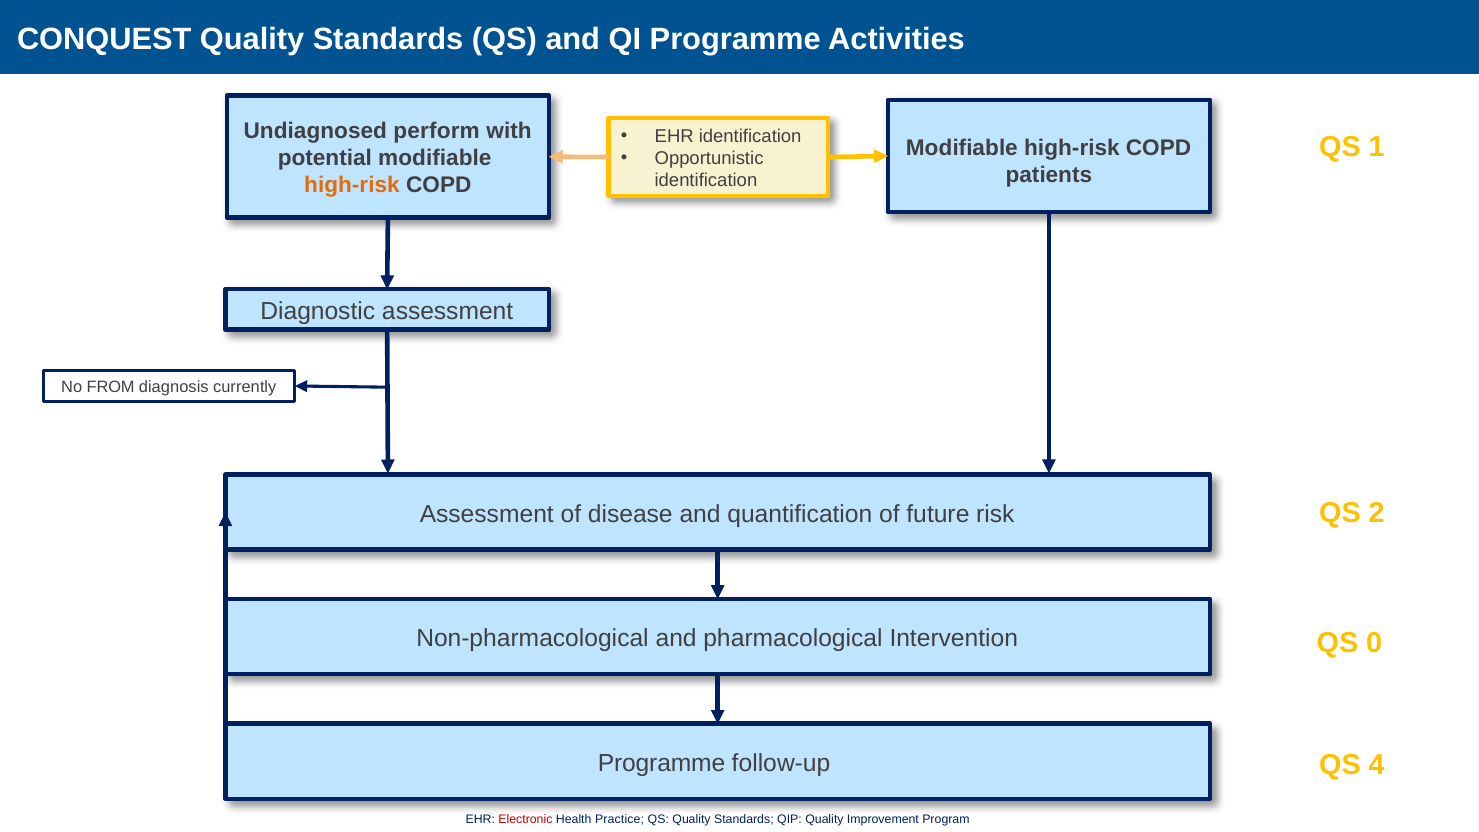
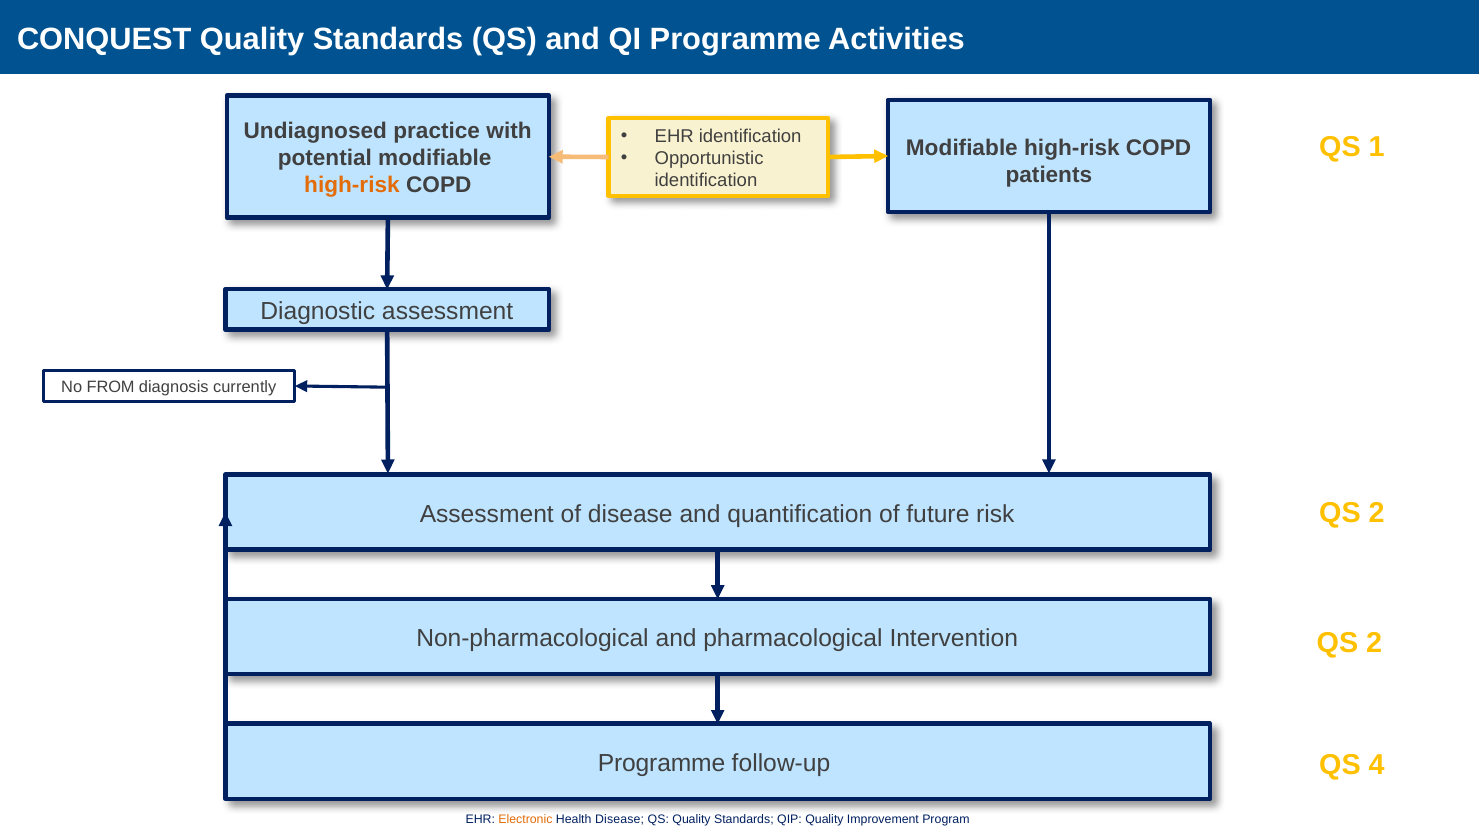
perform: perform -> practice (437, 131)
0: 0 -> 2 (1374, 642)
Electronic colour: red -> orange (525, 820)
Health Practice: Practice -> Disease (620, 820)
